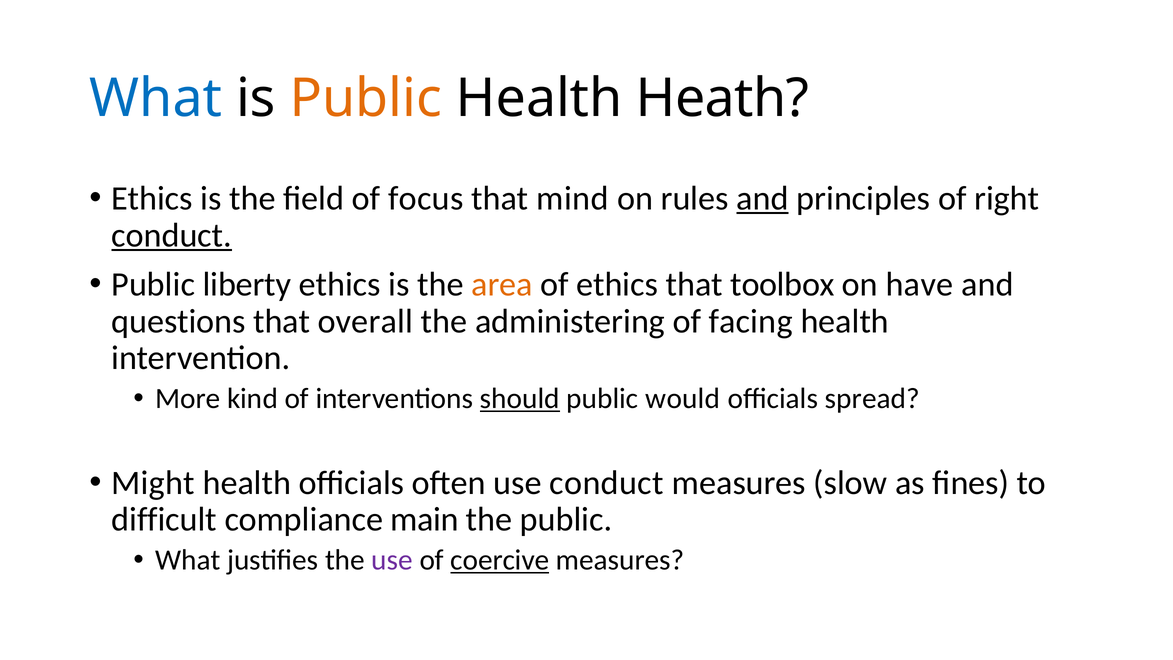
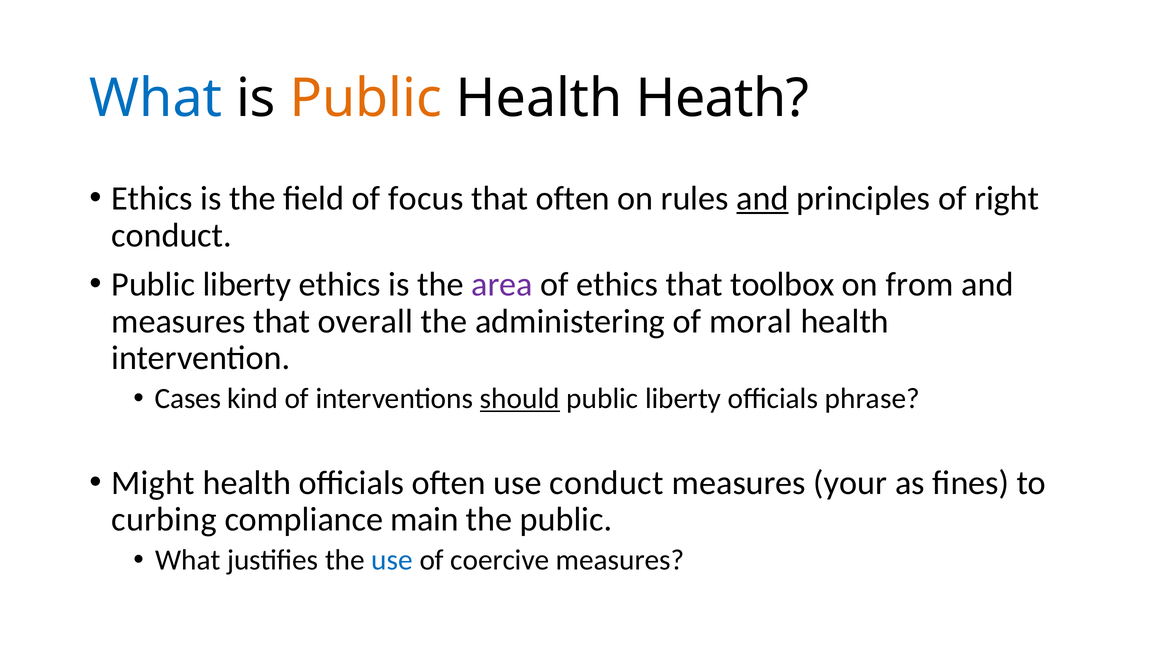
that mind: mind -> often (573, 198)
conduct underline: present -> none (172, 235)
area colour: orange -> purple (502, 284)
have: have -> from (920, 284)
questions: questions -> measures (178, 321)
facing: facing -> moral (751, 321)
More: More -> Cases (188, 398)
would: would -> liberty (683, 398)
spread: spread -> phrase (872, 398)
slow: slow -> your (850, 483)
difficult: difficult -> curbing (164, 520)
use colour: purple -> blue (392, 560)
coercive underline: present -> none (500, 560)
